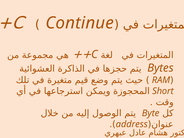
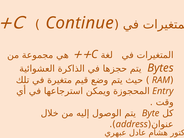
Short: Short -> Entry (163, 91)
